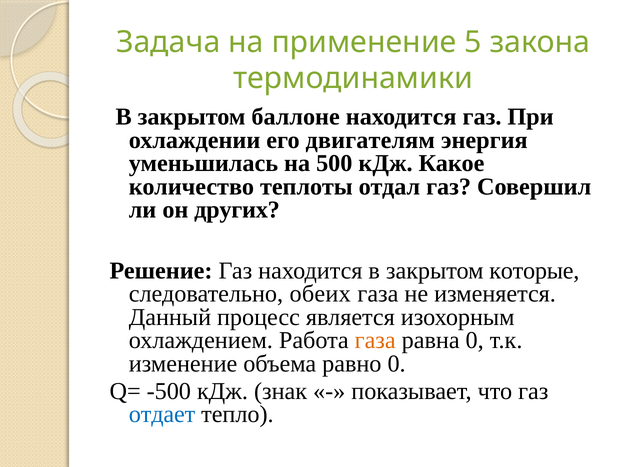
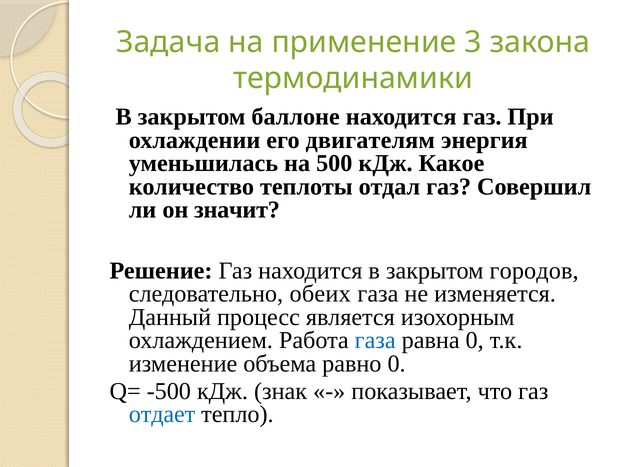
5: 5 -> 3 (473, 42)
других: других -> значит (237, 210)
которые: которые -> городов (534, 271)
газа colour: orange -> blue (375, 341)
